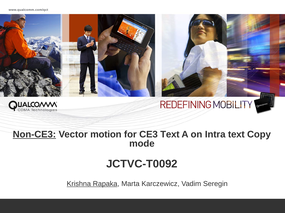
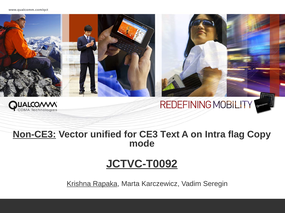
motion: motion -> unified (106, 135)
Intra text: text -> flag (236, 135)
JCTVC-T0092 underline: none -> present (142, 164)
